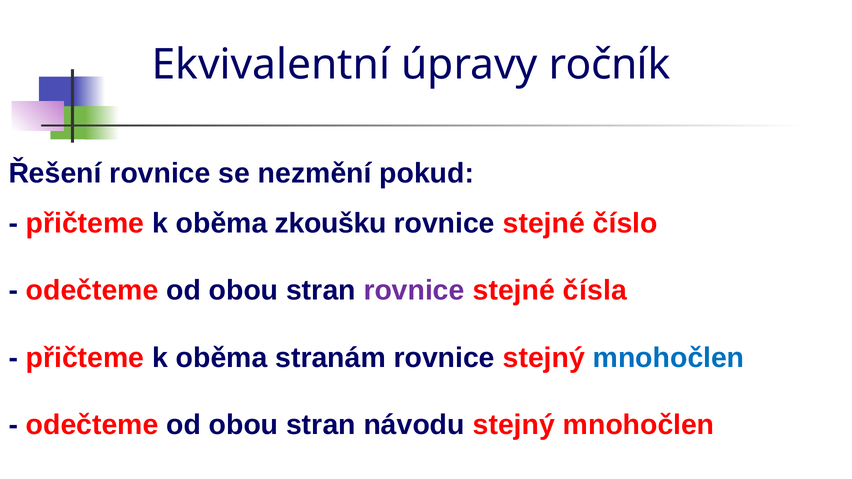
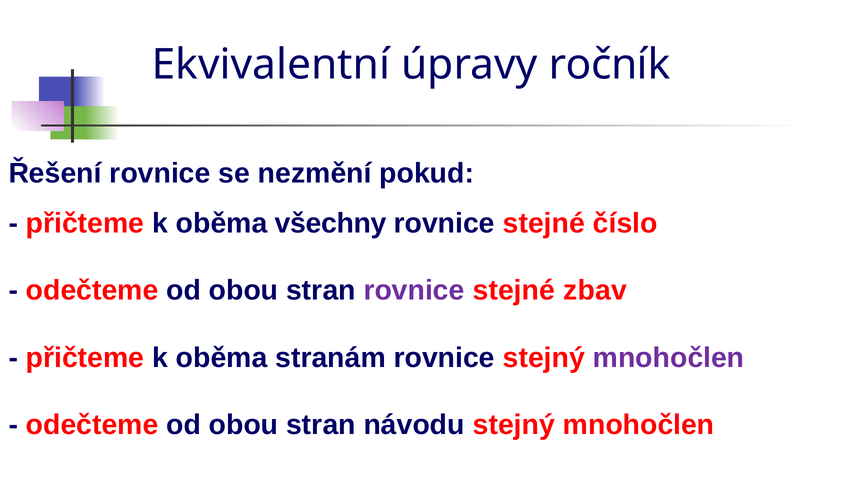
zkoušku: zkoušku -> všechny (331, 224)
čísla: čísla -> zbav (595, 291)
mnohočlen colour: blue -> purple (669, 358)
